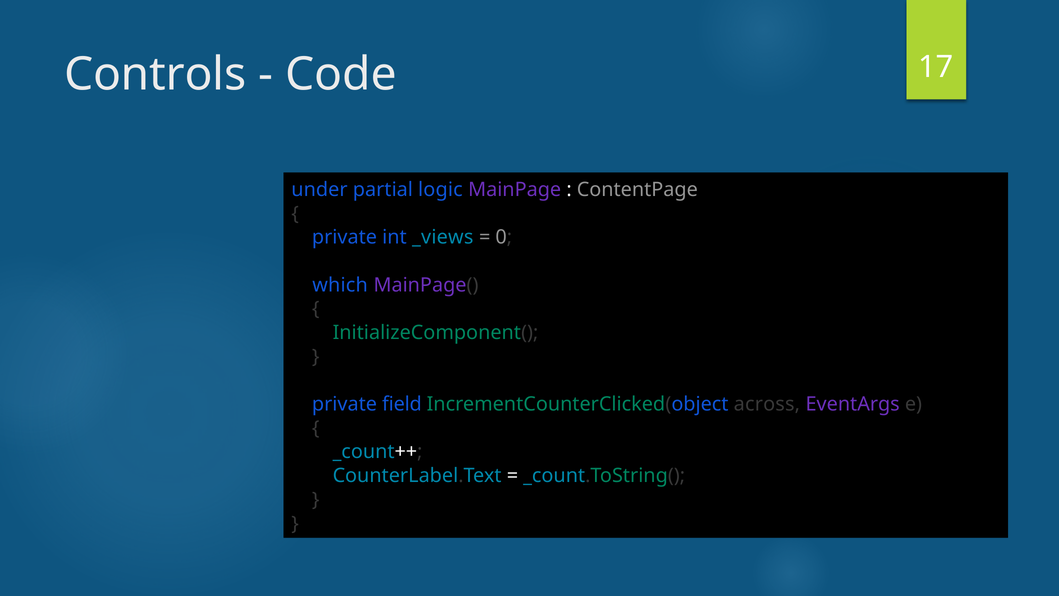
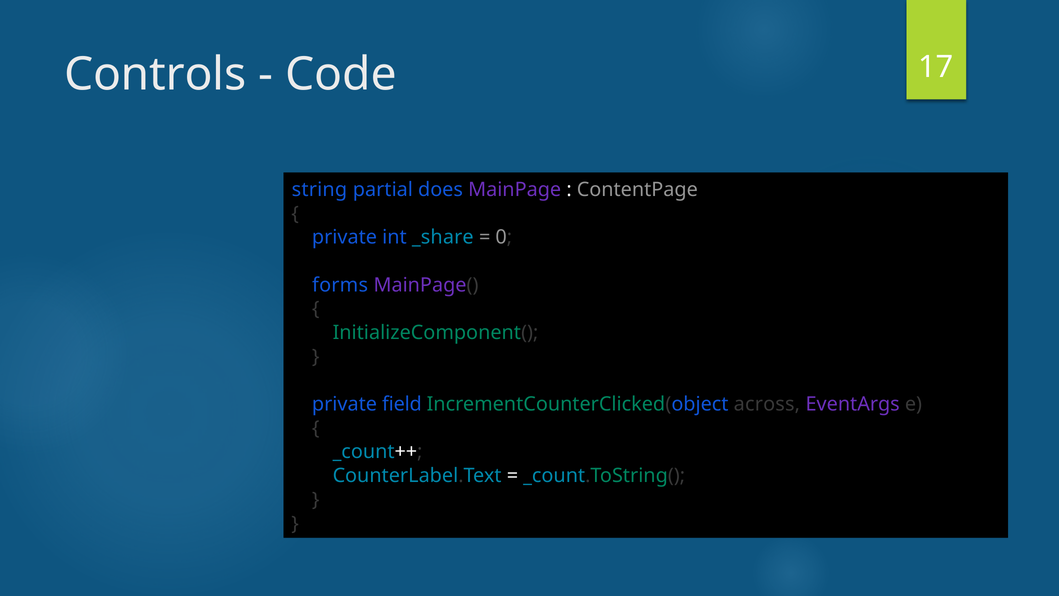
under: under -> string (319, 190)
logic: logic -> does (441, 190)
_views: _views -> _share (443, 237)
which: which -> forms (340, 285)
